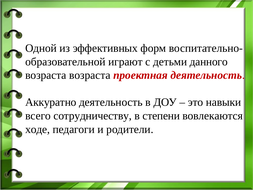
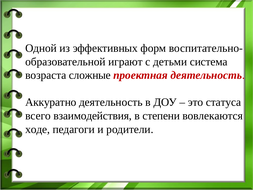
данного: данного -> система (209, 62)
возраста возраста: возраста -> сложные (90, 75)
навыки: навыки -> статуса (223, 102)
сотрудничеству: сотрудничеству -> взаимодействия (93, 116)
